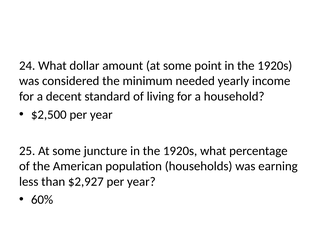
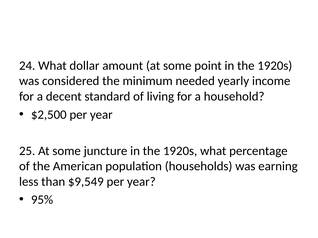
$2,927: $2,927 -> $9,549 (86, 182)
60%: 60% -> 95% (42, 200)
